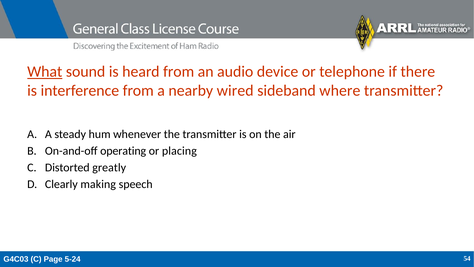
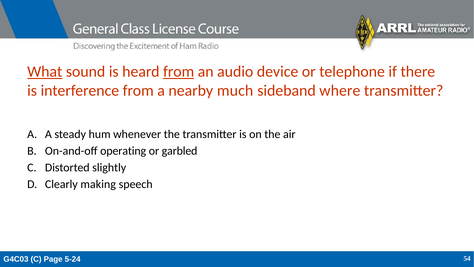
from underline: none -> present (179, 72)
wired: wired -> much (235, 91)
placing: placing -> garbled (180, 151)
greatly: greatly -> slightly (109, 167)
